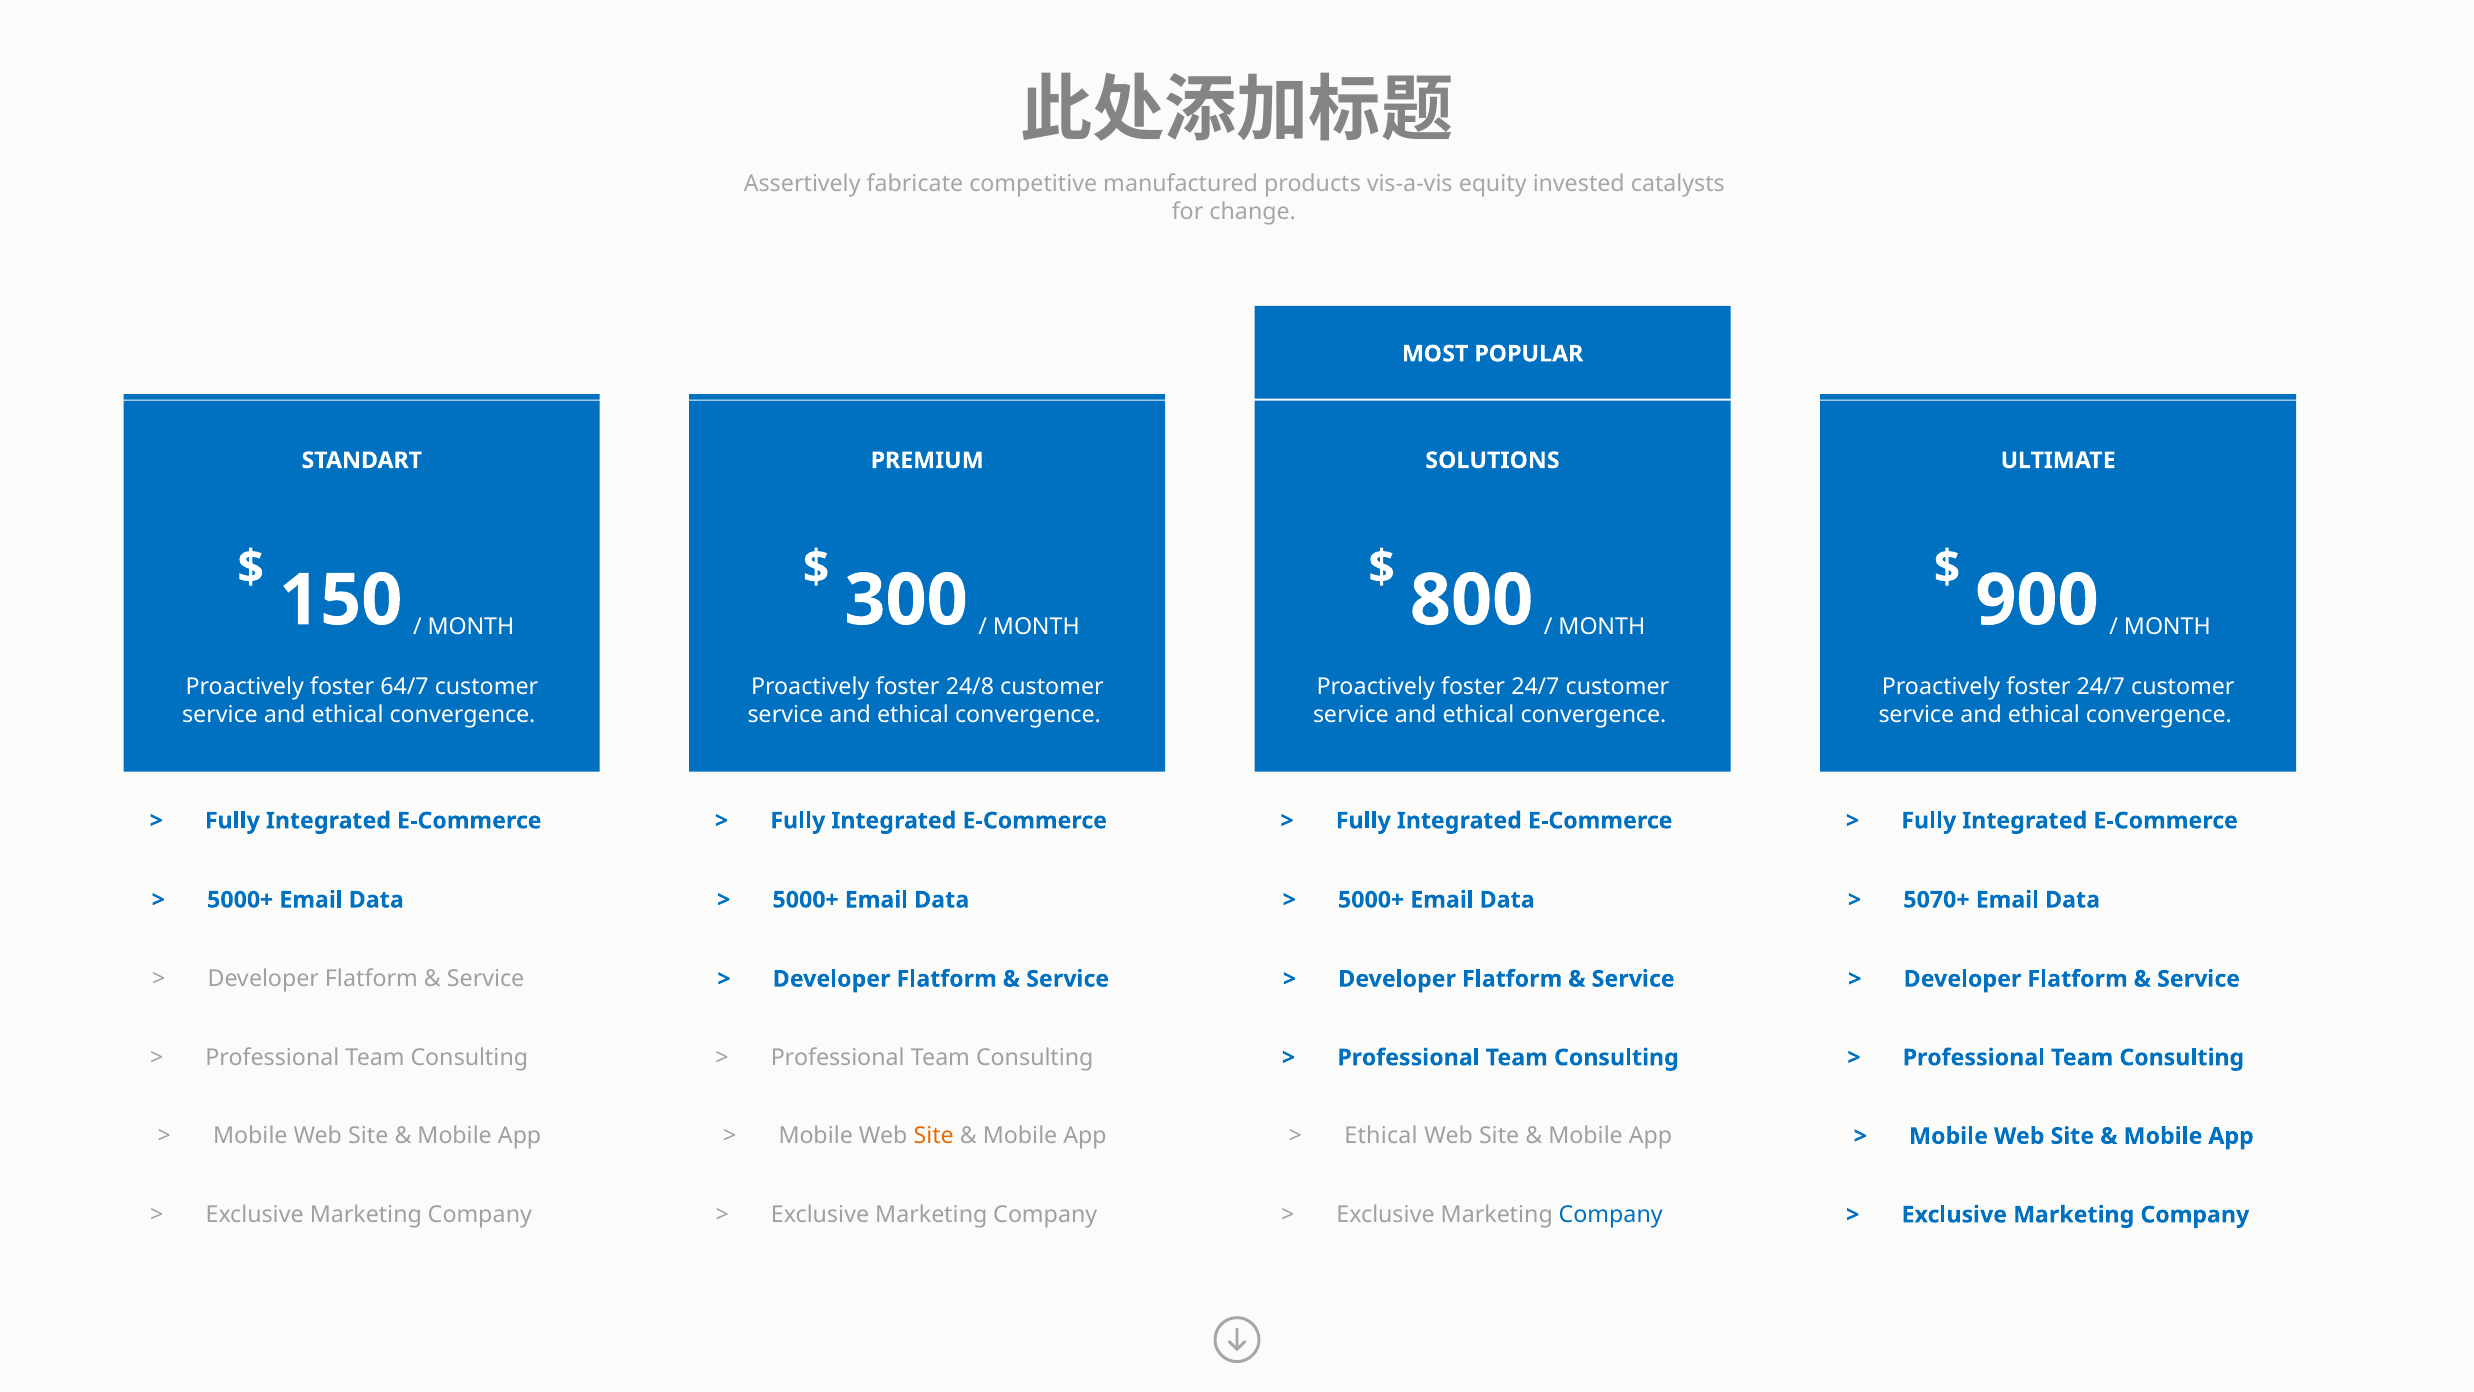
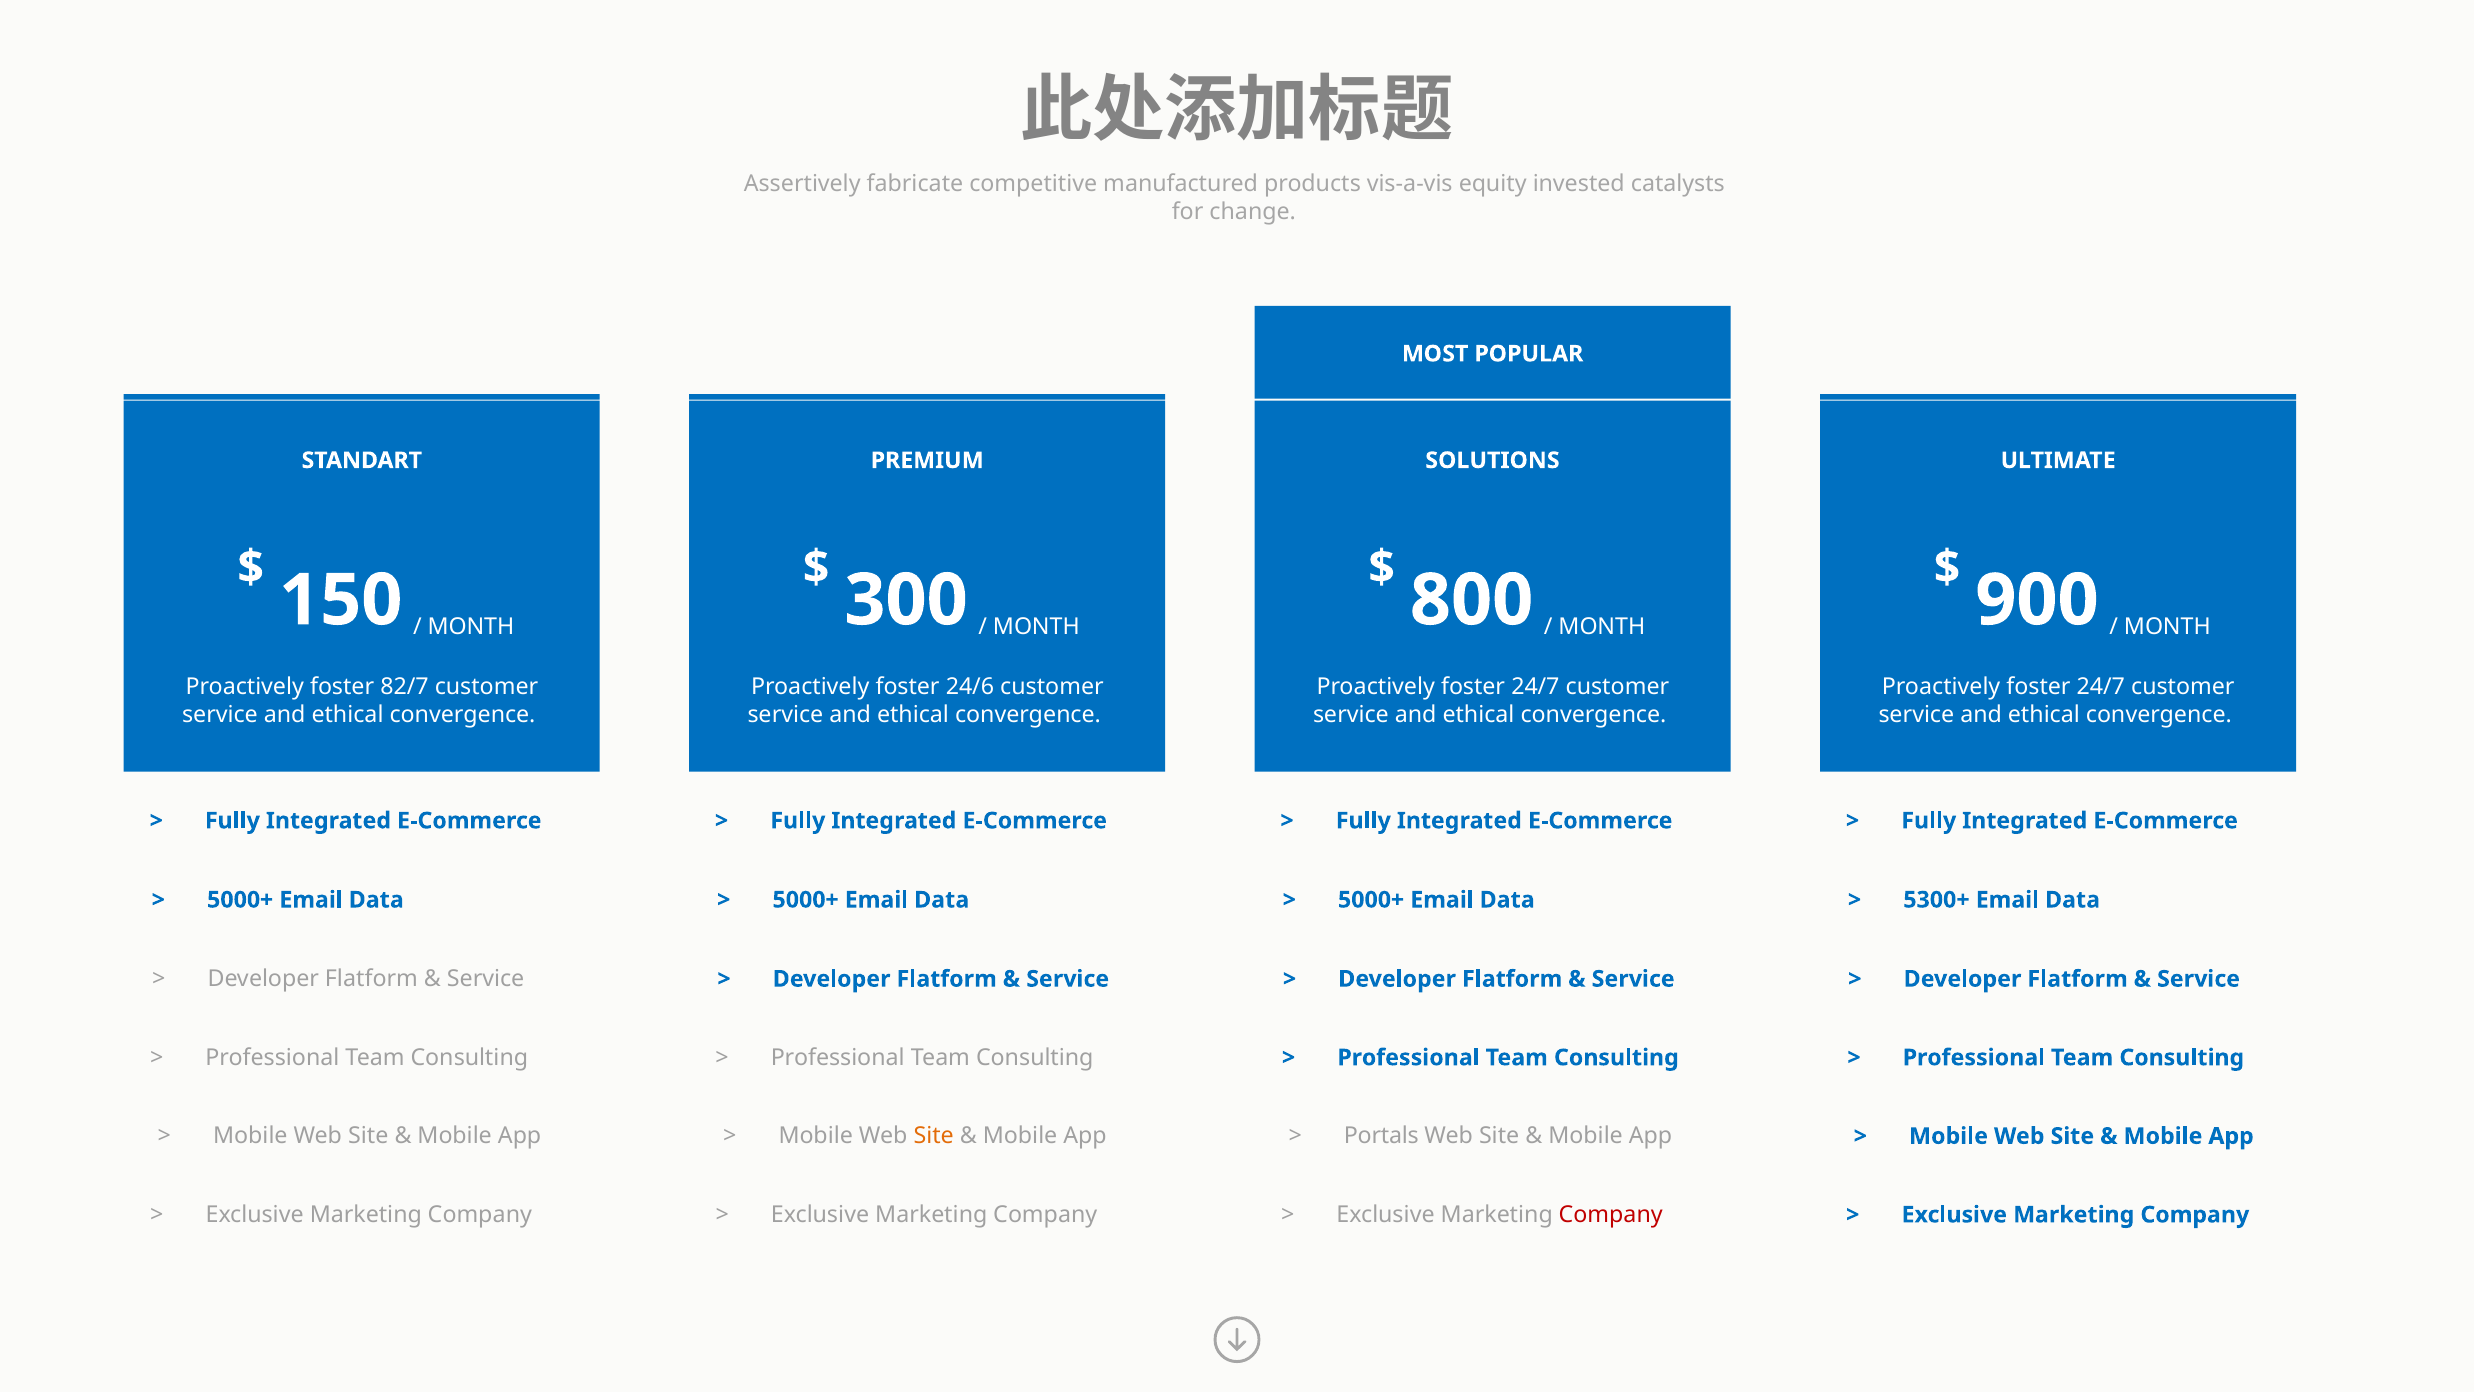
64/7: 64/7 -> 82/7 (404, 686)
24/8: 24/8 -> 24/6 (970, 686)
5070+: 5070+ -> 5300+ (1936, 900)
Ethical: Ethical -> Portals (1381, 1136)
Company colour: blue -> red (1611, 1214)
